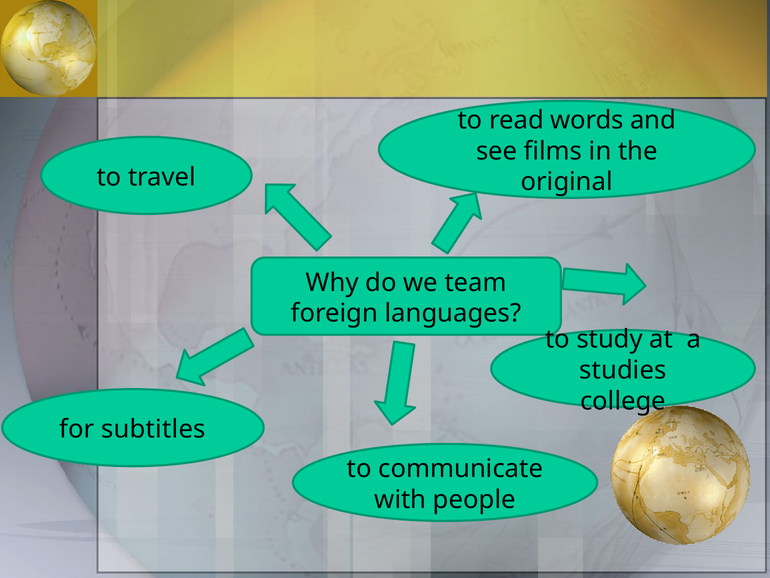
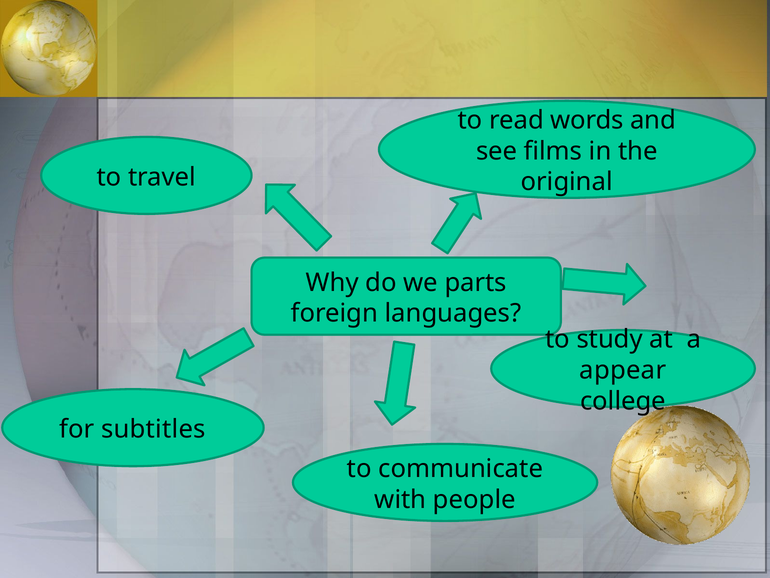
team: team -> parts (476, 282)
studies: studies -> appear (623, 370)
